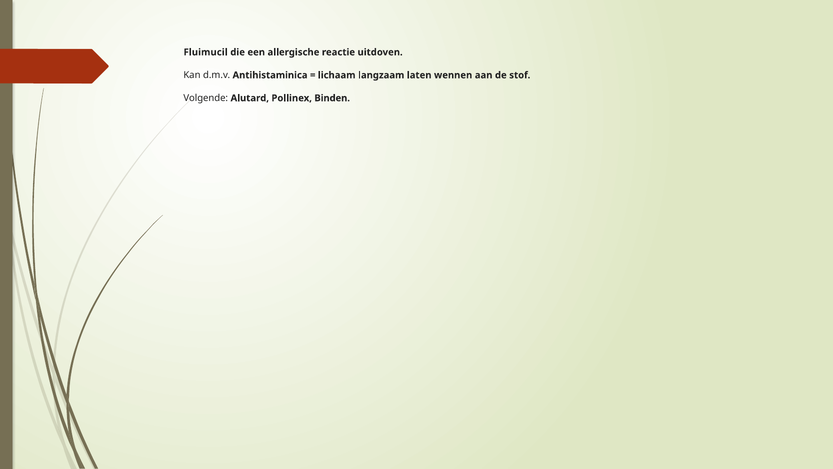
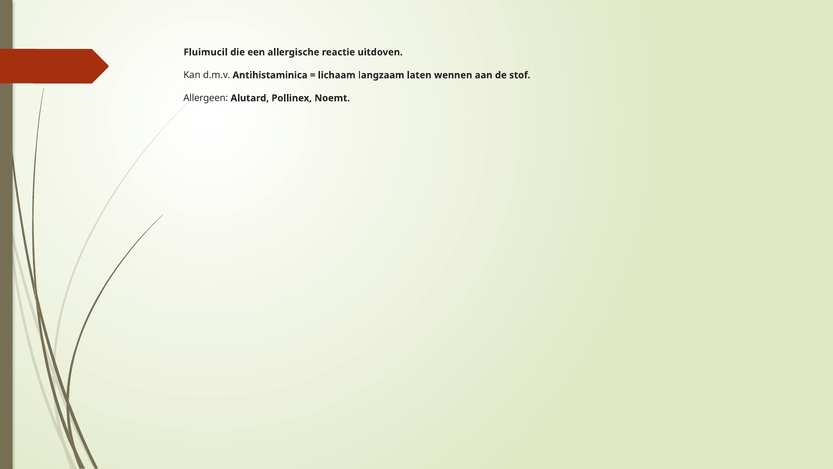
Volgende: Volgende -> Allergeen (206, 98)
Binden: Binden -> Noemt (332, 98)
